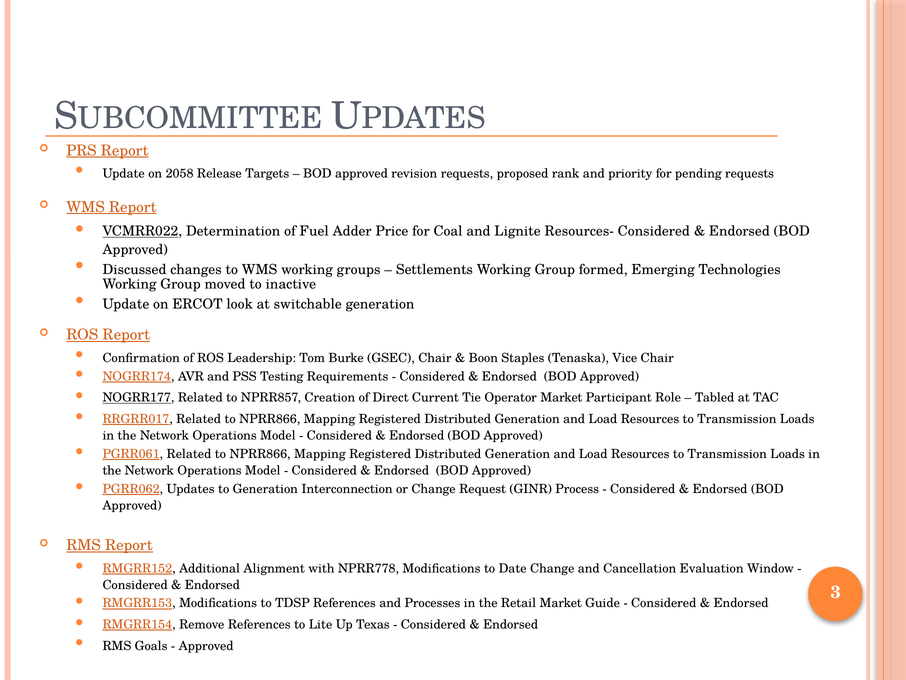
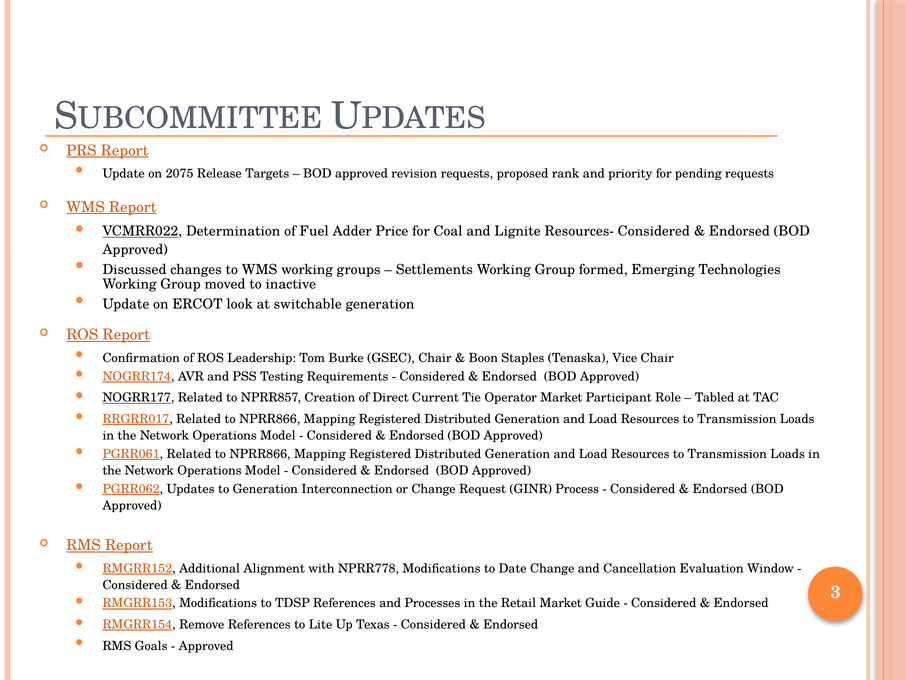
2058: 2058 -> 2075 (180, 174)
